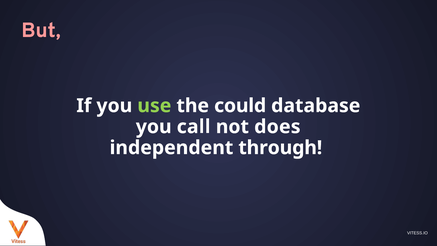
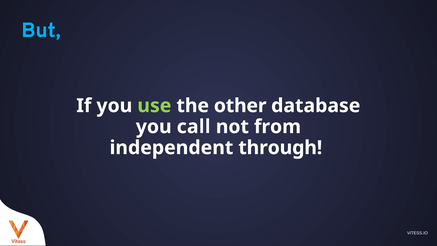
But colour: pink -> light blue (41, 30)
could: could -> other (240, 106)
does: does -> from (277, 127)
